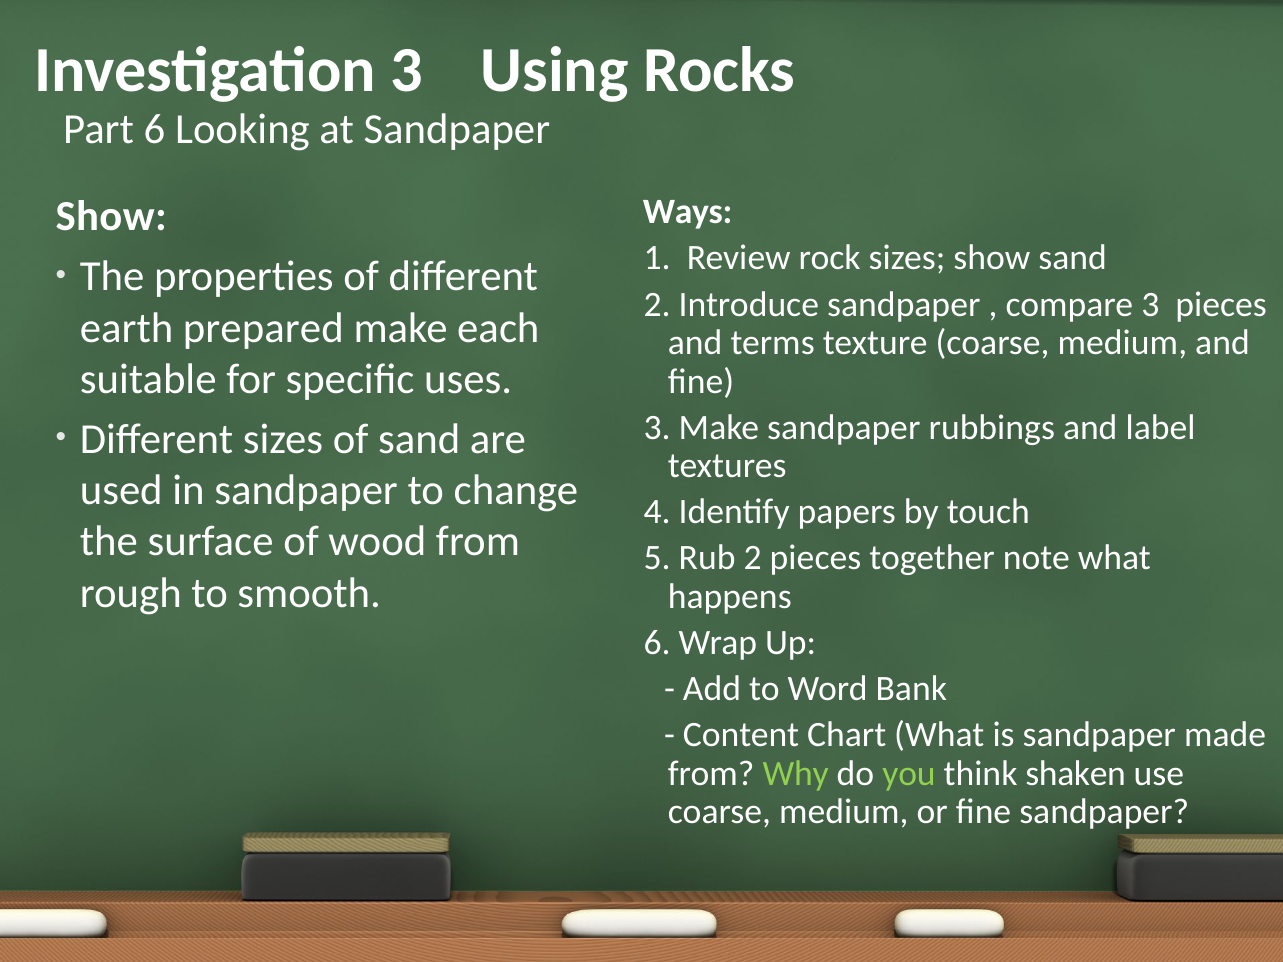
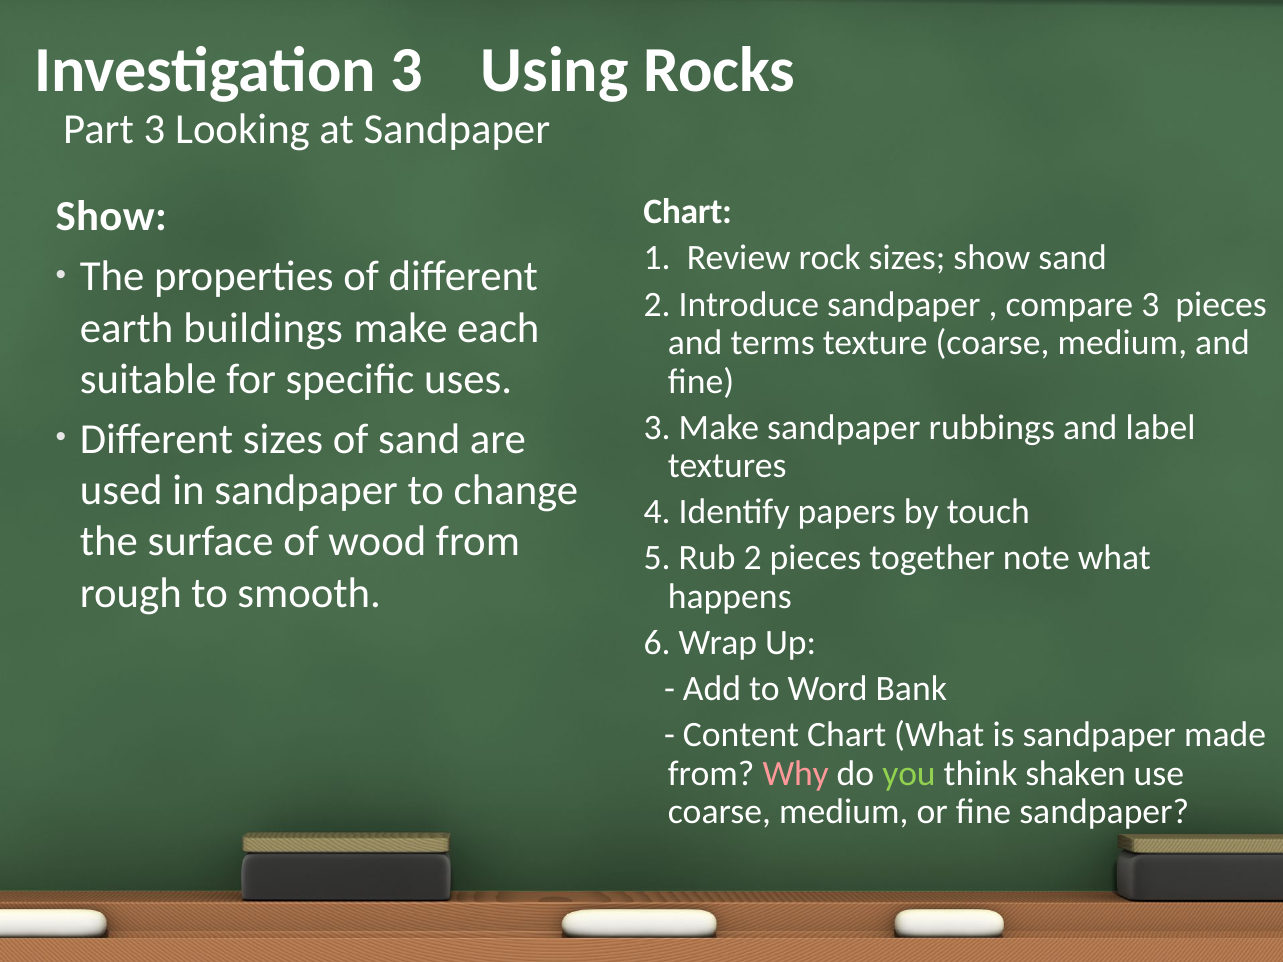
Part 6: 6 -> 3 (154, 129)
Ways: Ways -> Chart (688, 212)
prepared: prepared -> buildings (263, 328)
Why colour: light green -> pink (796, 774)
